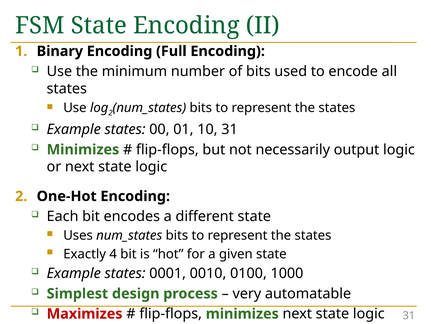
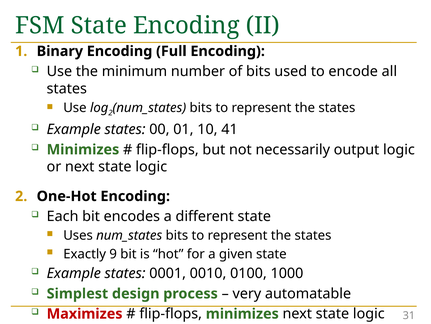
10 31: 31 -> 41 (230, 129)
4: 4 -> 9 (113, 253)
